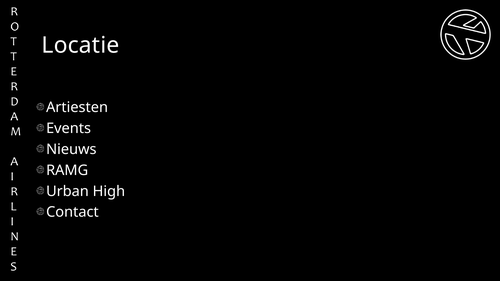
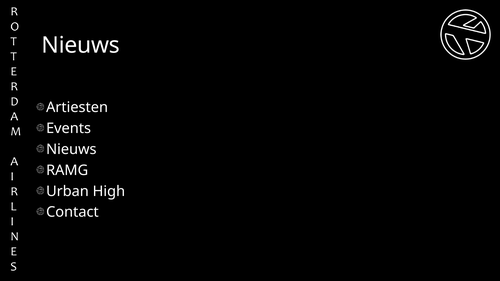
Locatie: Locatie -> Nieuws (81, 45)
